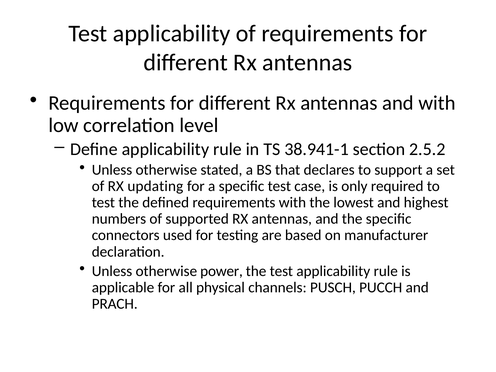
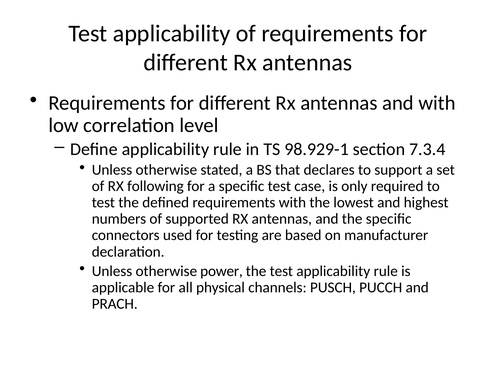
38.941-1: 38.941-1 -> 98.929-1 (317, 149)
2.5.2: 2.5.2 -> 7.3.4 (427, 149)
updating: updating -> following (155, 186)
